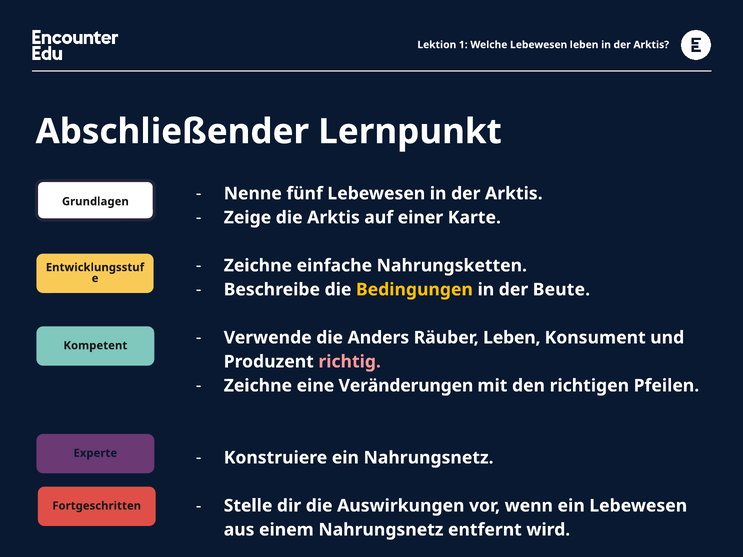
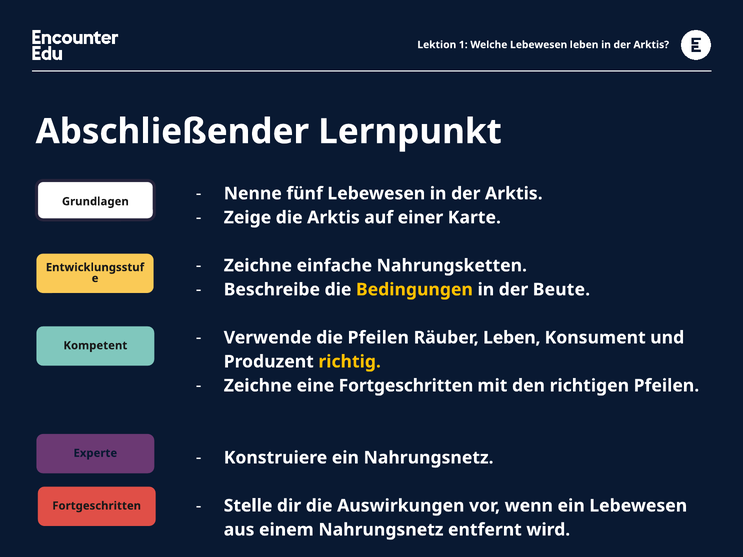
die Anders: Anders -> Pfeilen (378, 338)
richtig colour: pink -> yellow (350, 362)
eine Veränderungen: Veränderungen -> Fortgeschritten (406, 386)
